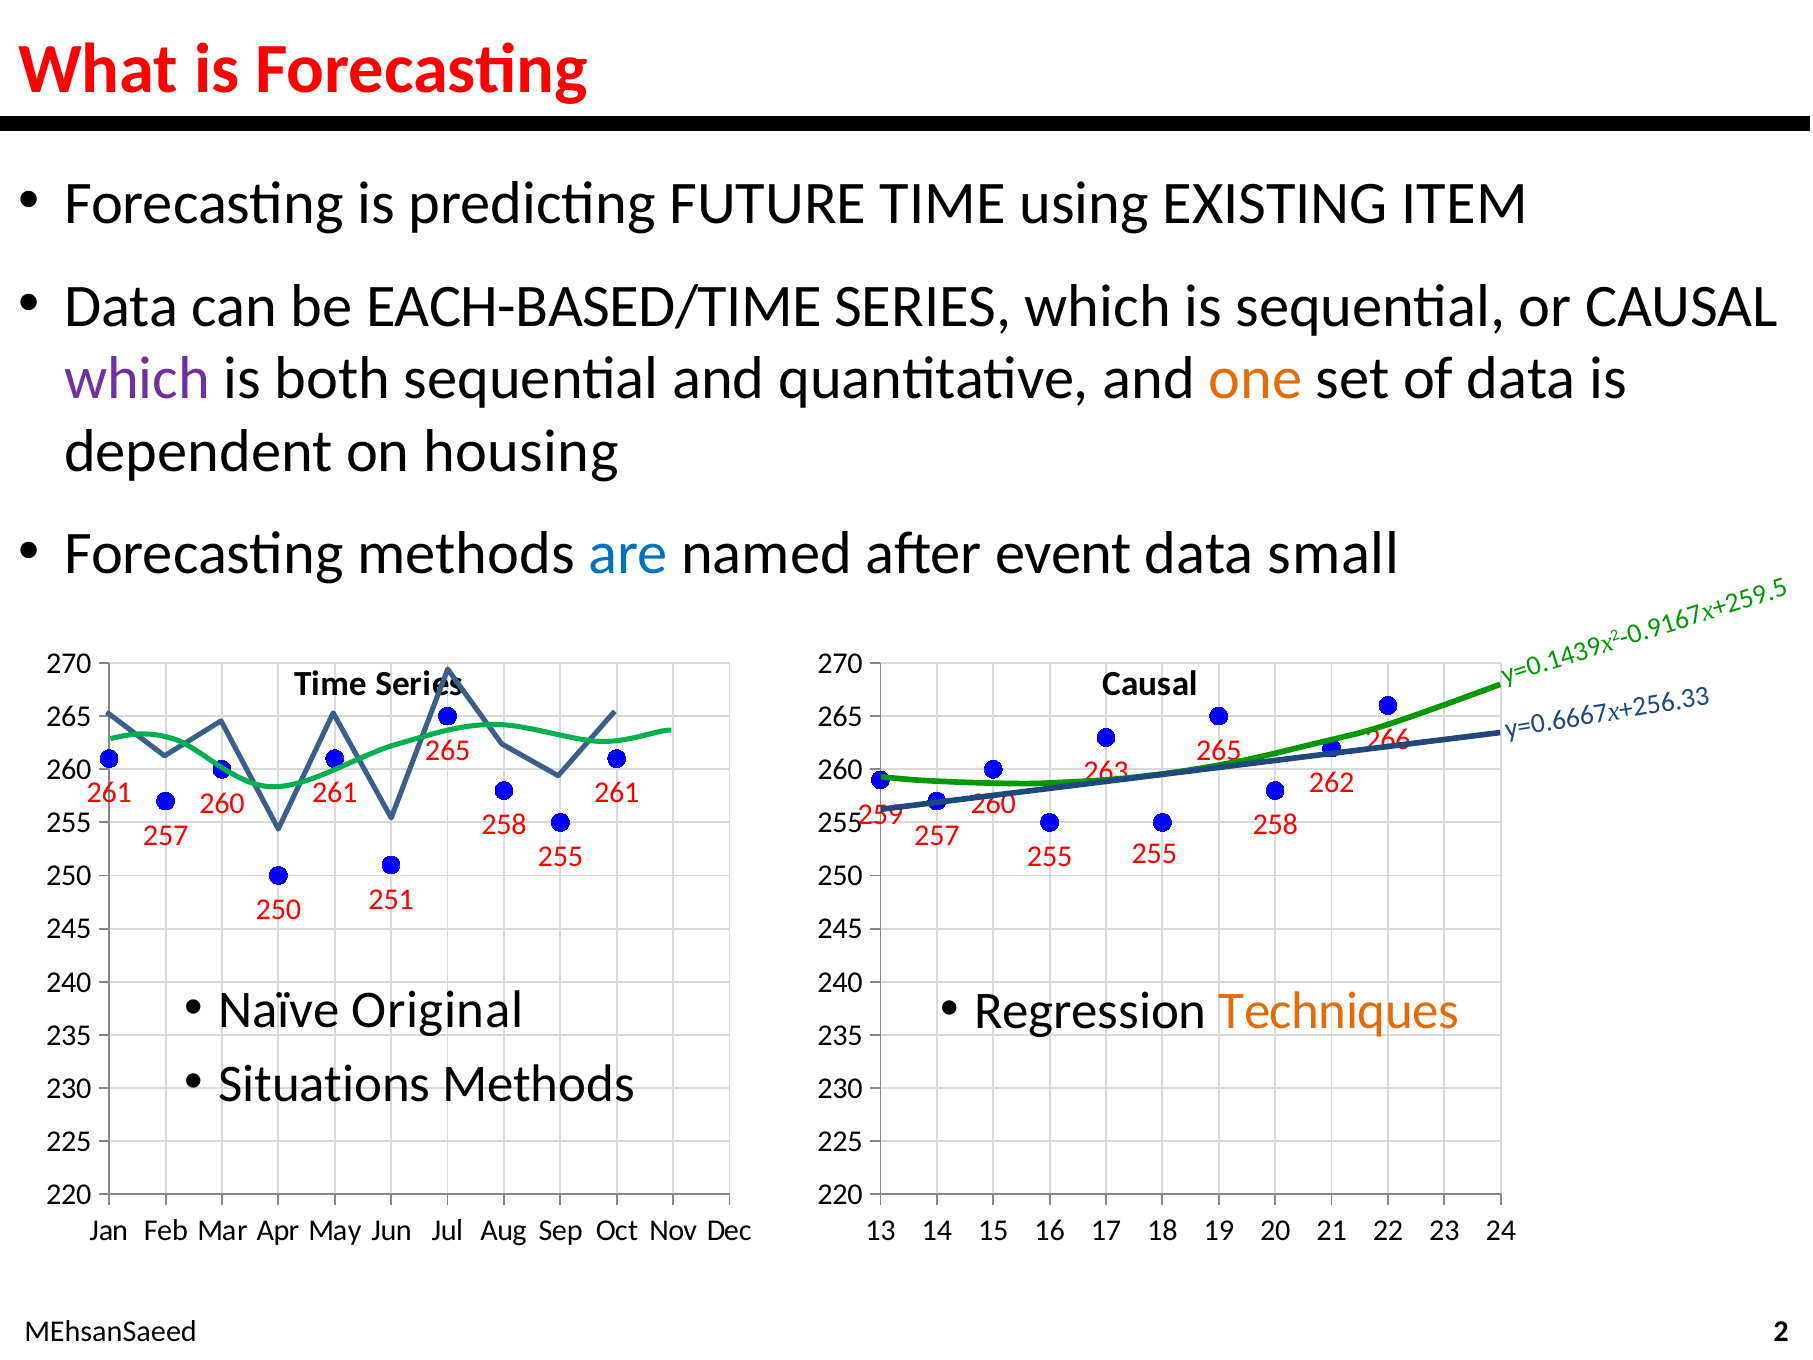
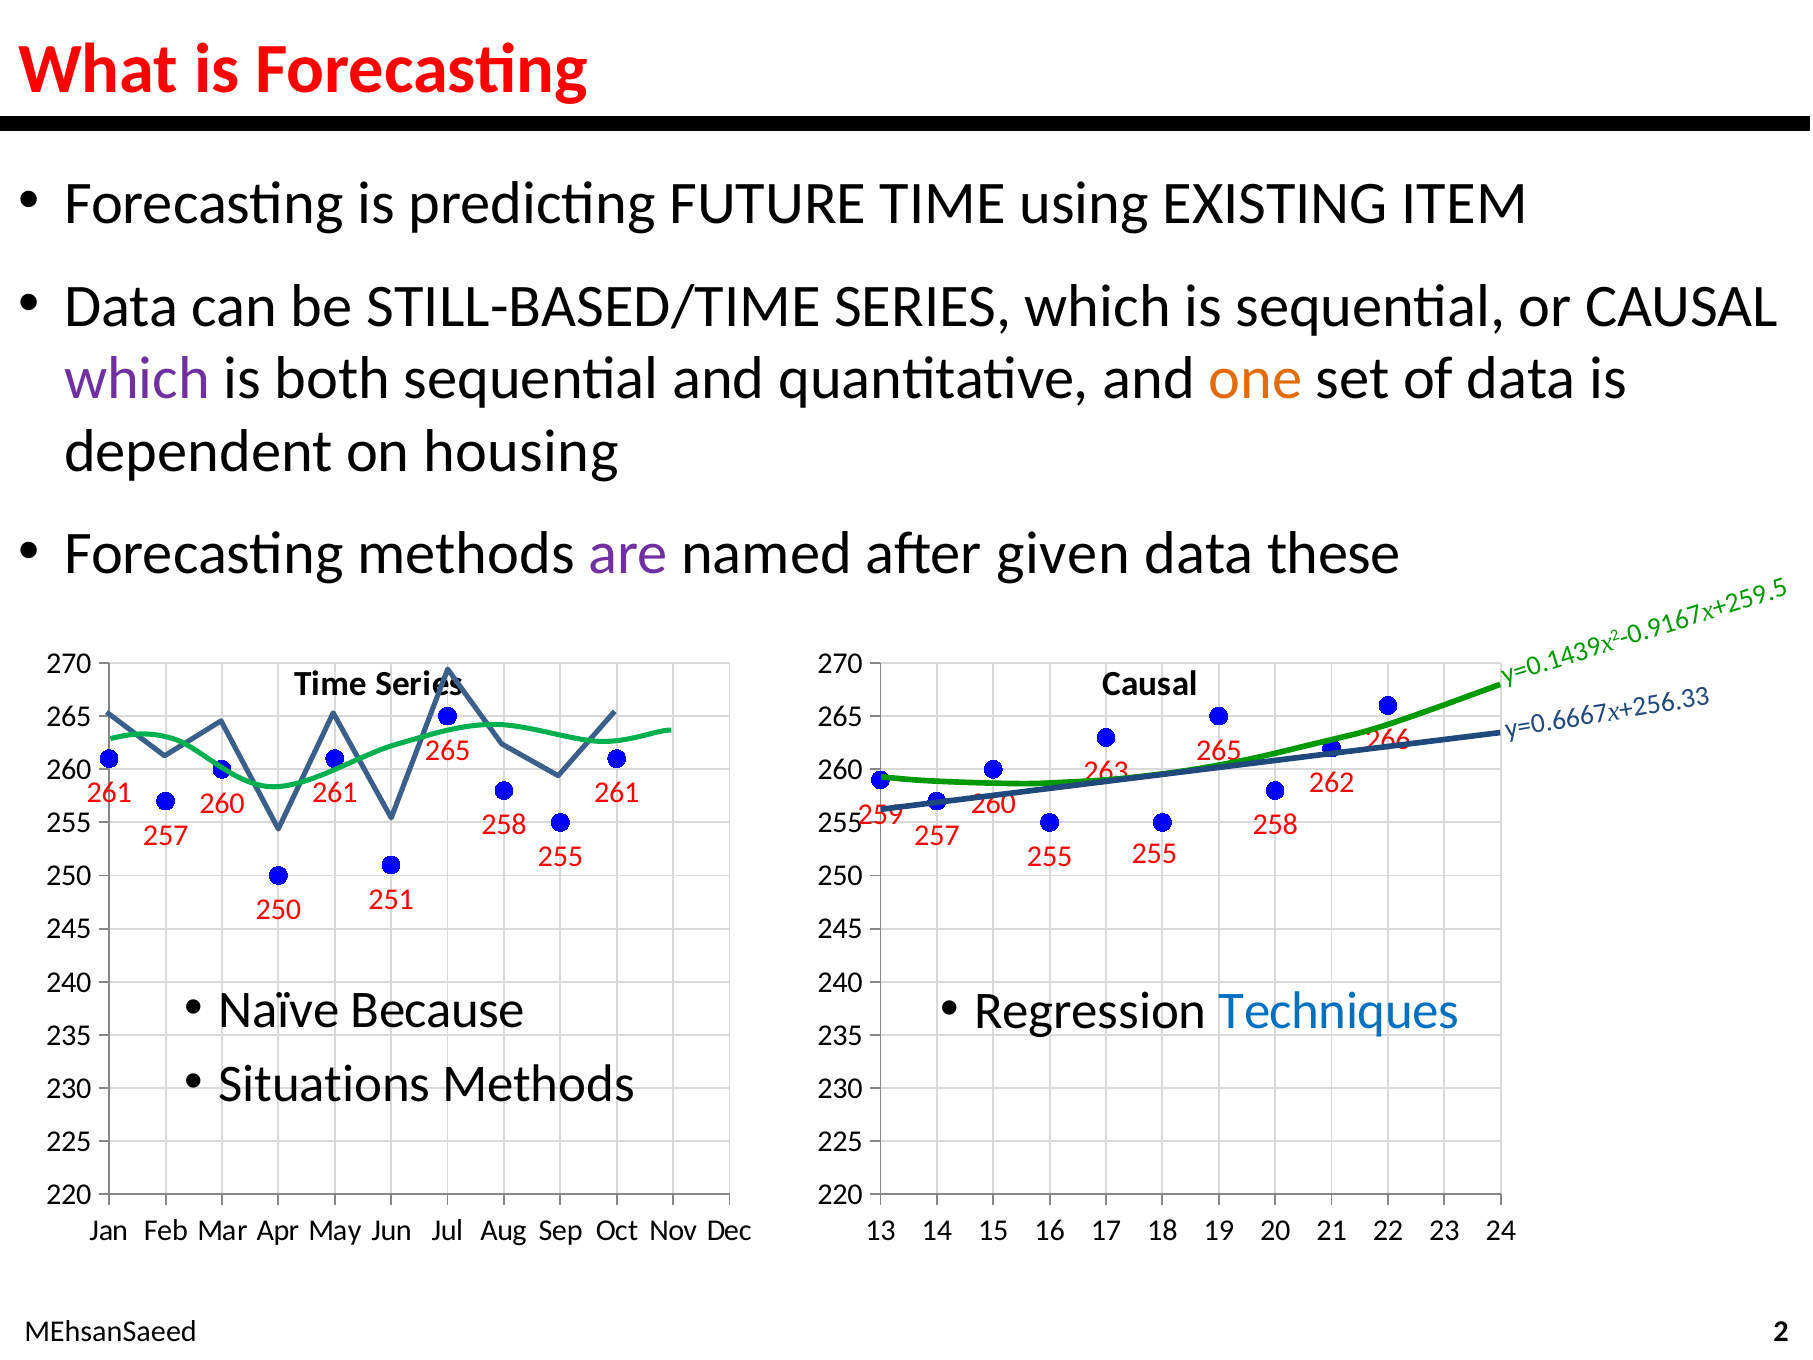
EACH-BASED/TIME: EACH-BASED/TIME -> STILL-BASED/TIME (594, 306)
are colour: blue -> purple (628, 554)
event: event -> given (1063, 554)
small: small -> these (1334, 554)
Original: Original -> Because (438, 1010)
Techniques colour: orange -> blue (1339, 1011)
